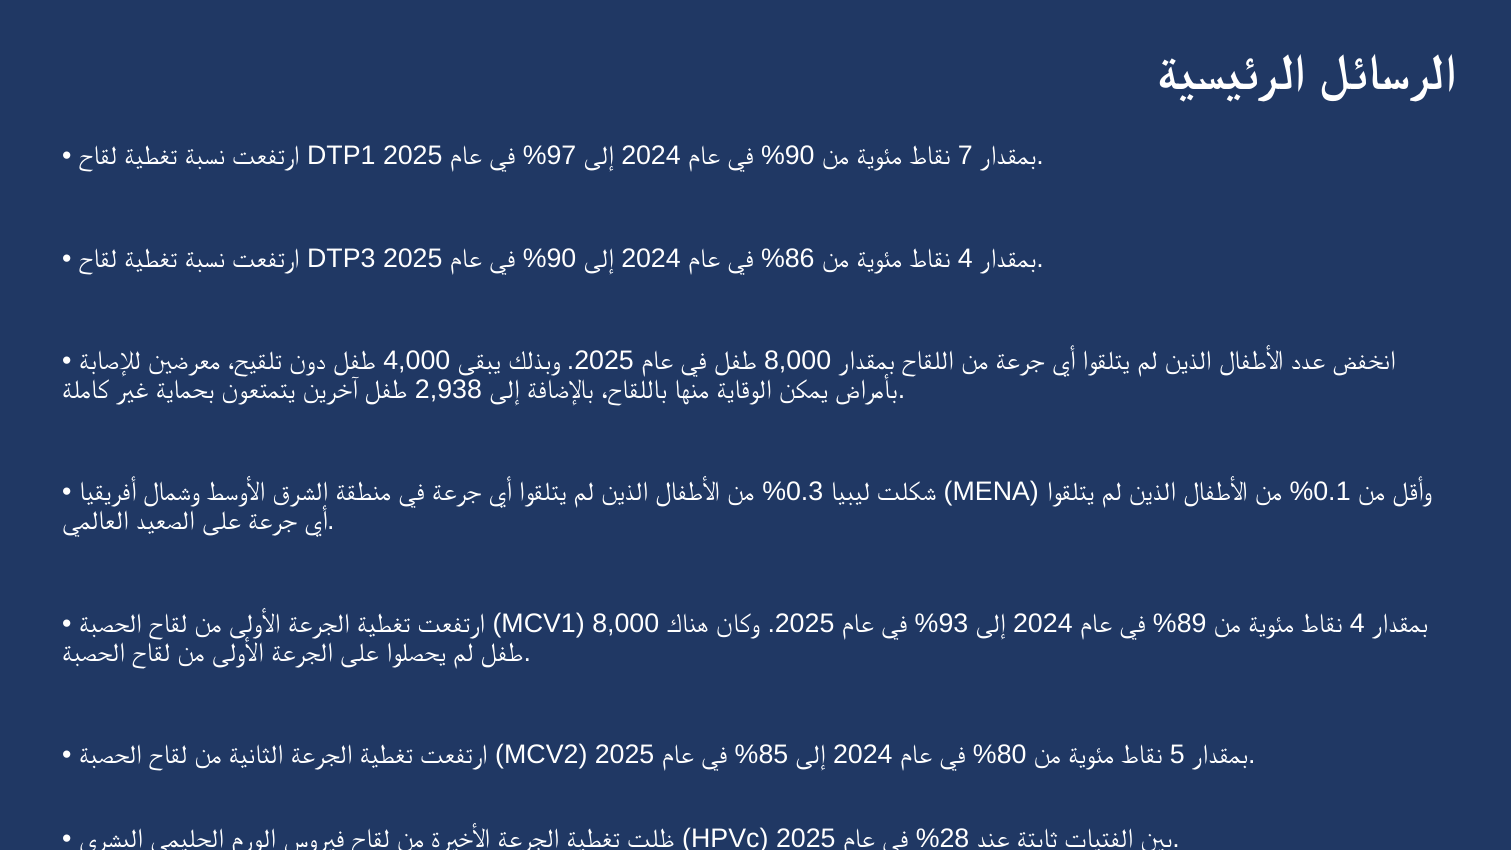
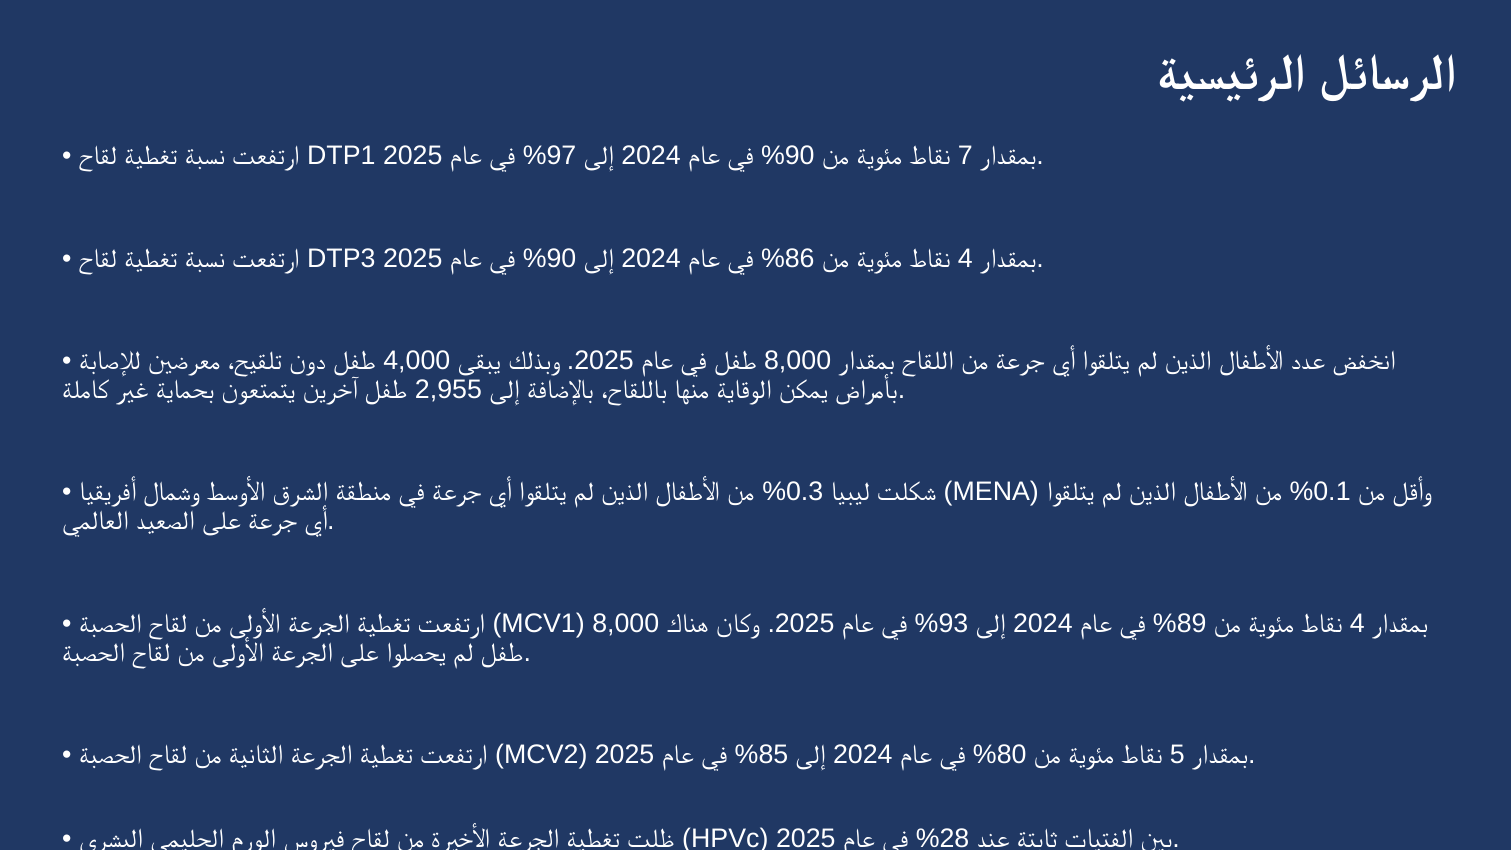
2,938: 2,938 -> 2,955 (448, 390)
